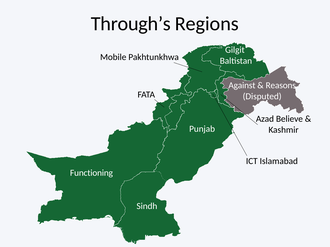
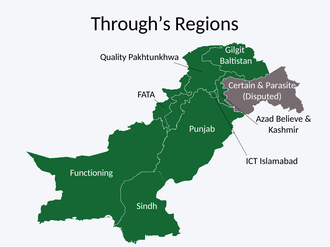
Mobile: Mobile -> Quality (113, 57)
Against: Against -> Certain (242, 85)
Reasons: Reasons -> Parasite (281, 85)
